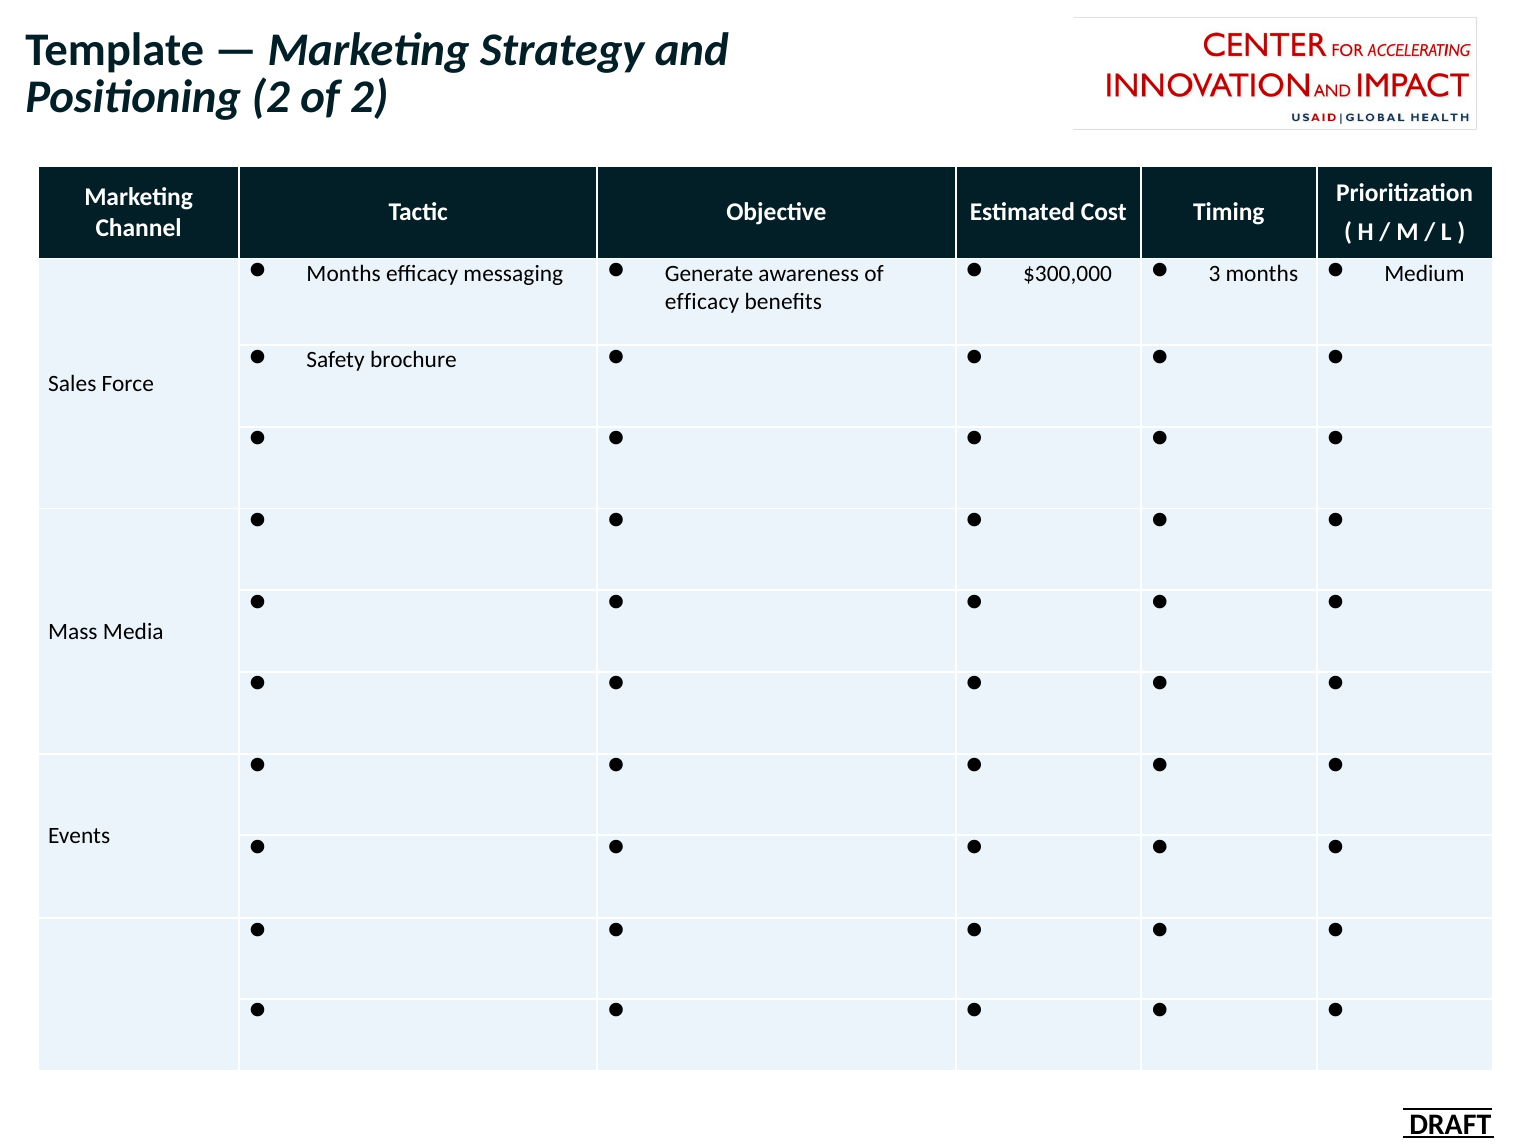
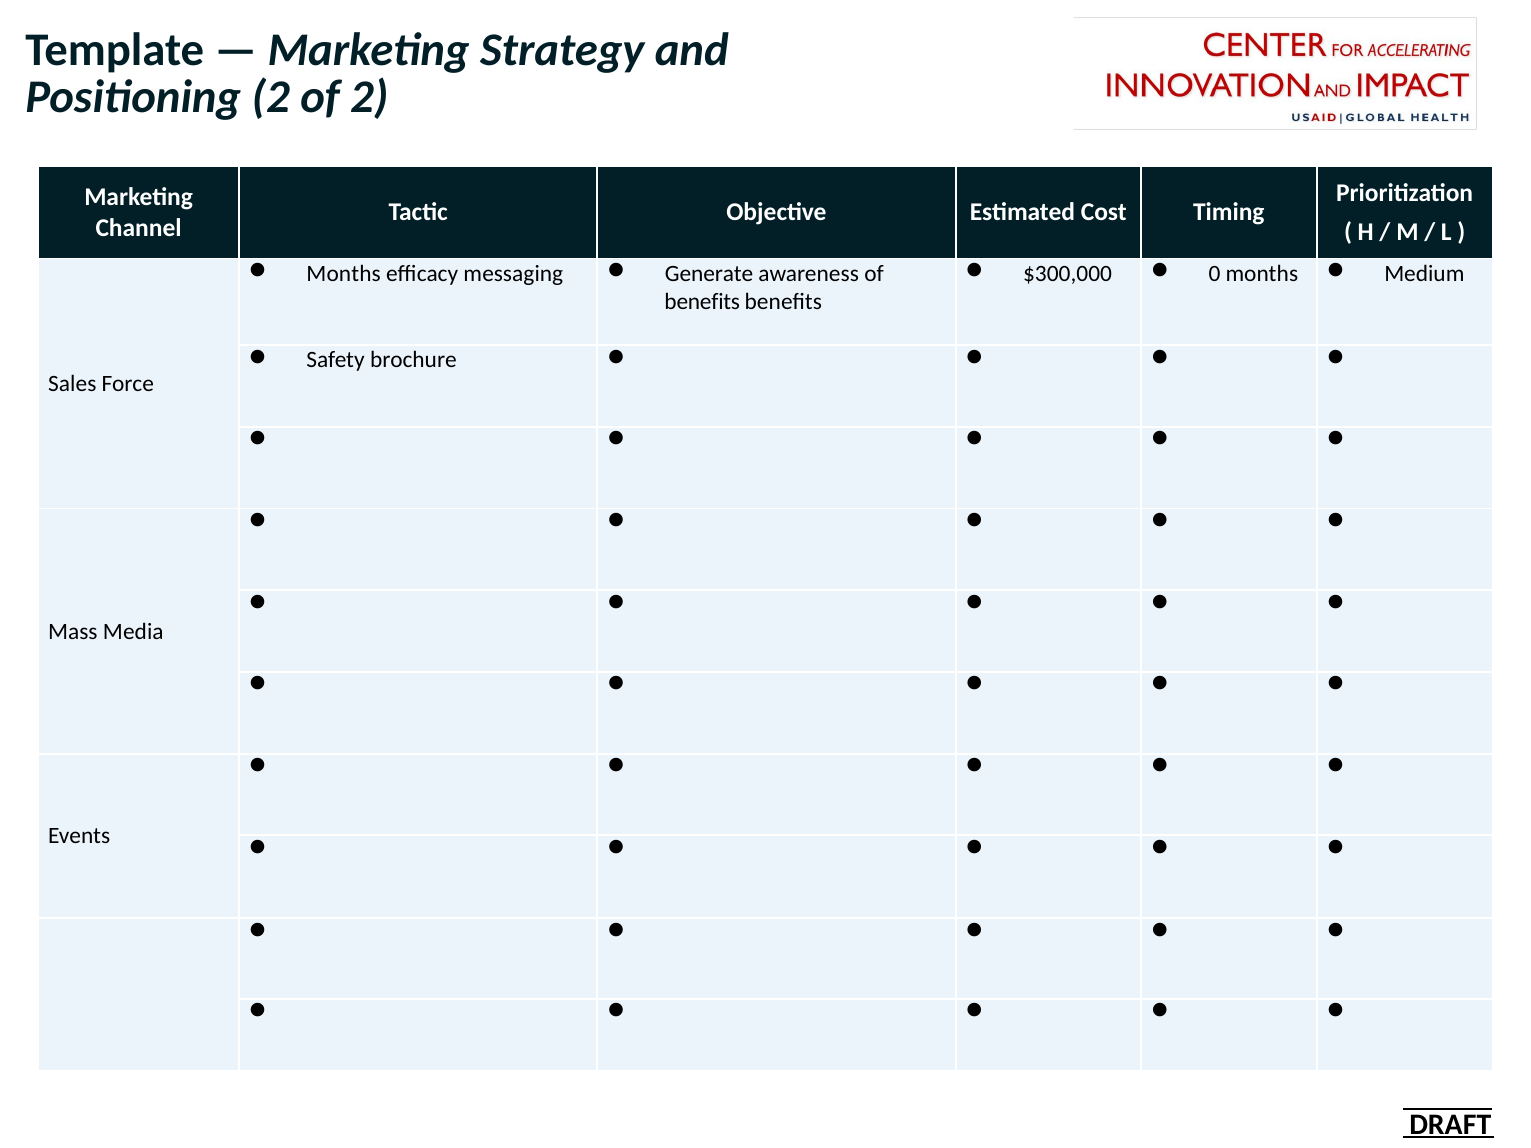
3: 3 -> 0 (1214, 273)
efficacy: efficacy -> benefits (702, 302)
